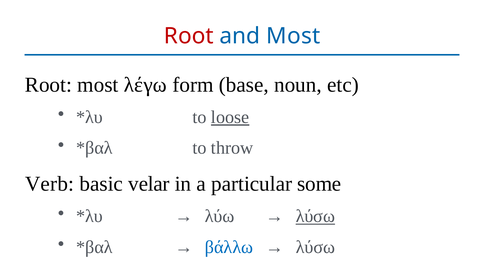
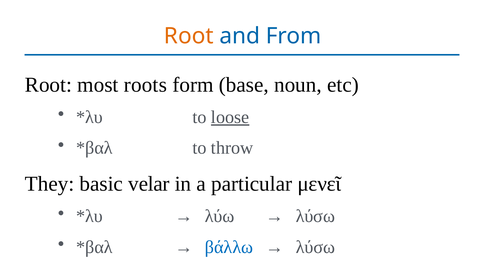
Root colour: red -> orange (189, 36)
and Most: Most -> From (294, 36)
λέγω: λέγω -> roots (145, 85)
Verb: Verb -> They (50, 184)
some: some -> μενεῖ (319, 184)
λύσω underline: present -> none (315, 216)
